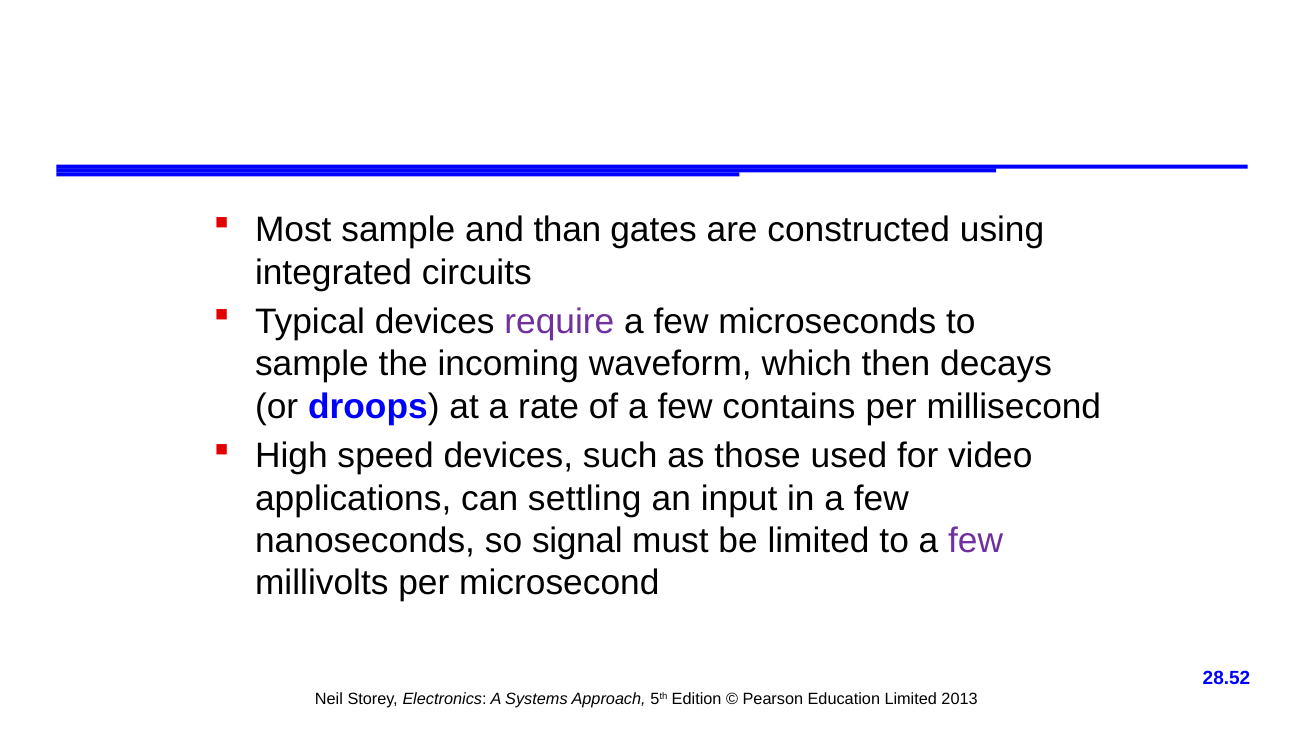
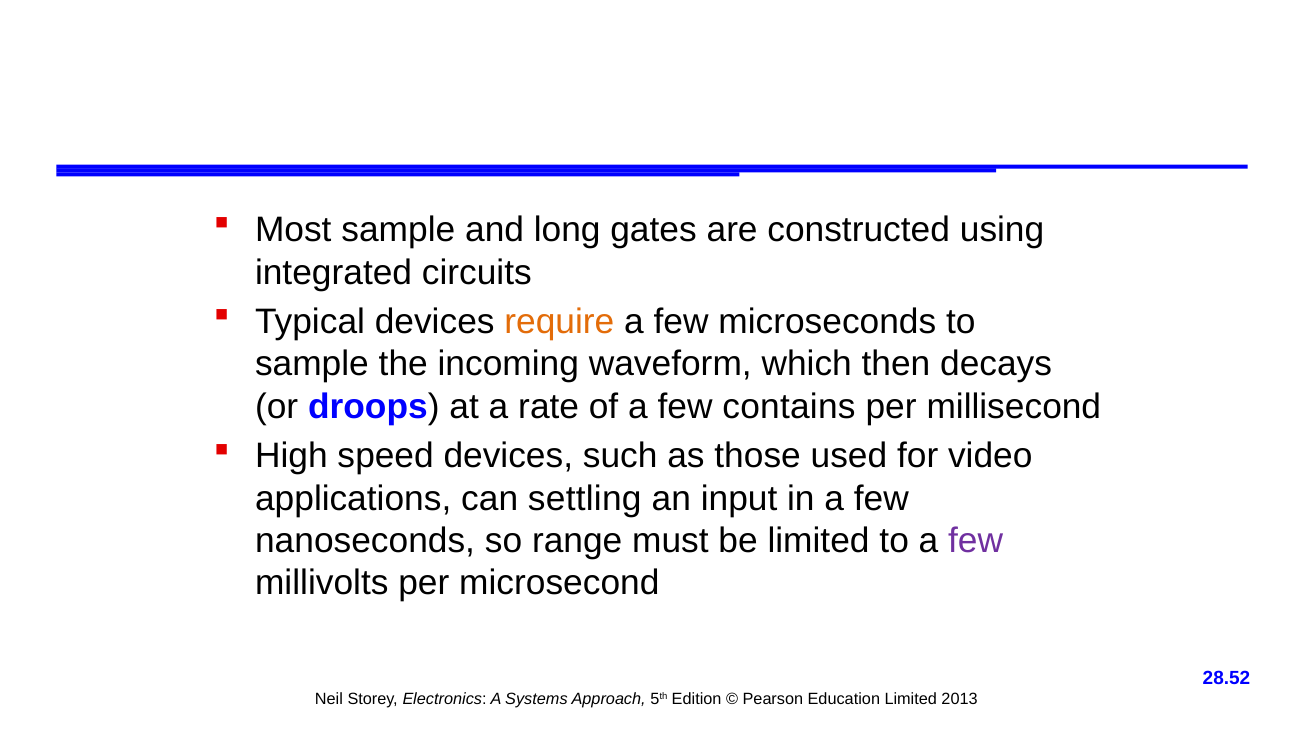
than: than -> long (567, 230)
require colour: purple -> orange (559, 322)
signal: signal -> range (577, 540)
